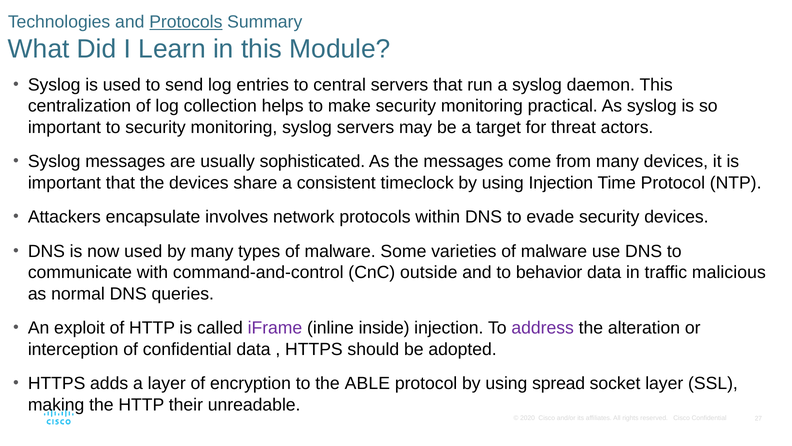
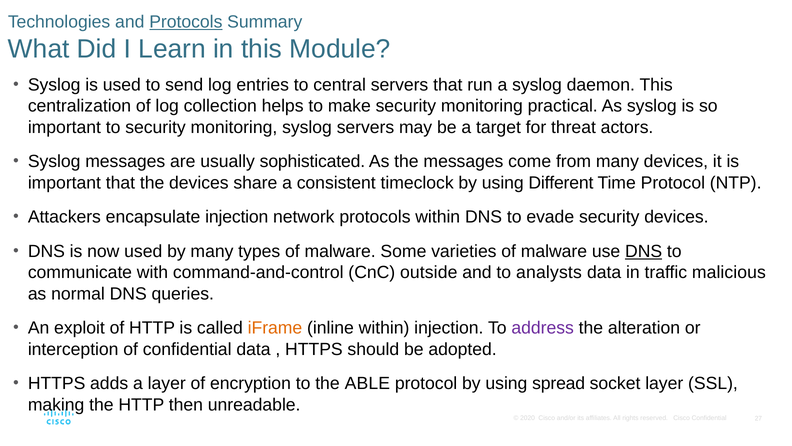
using Injection: Injection -> Different (561, 183)
encapsulate involves: involves -> injection (237, 217)
DNS underline: none -> present (644, 251)
behavior: behavior -> analysts (549, 272)
iFrame colour: purple -> orange (275, 328)
inline inside: inside -> within (384, 328)
their: their -> then (186, 404)
